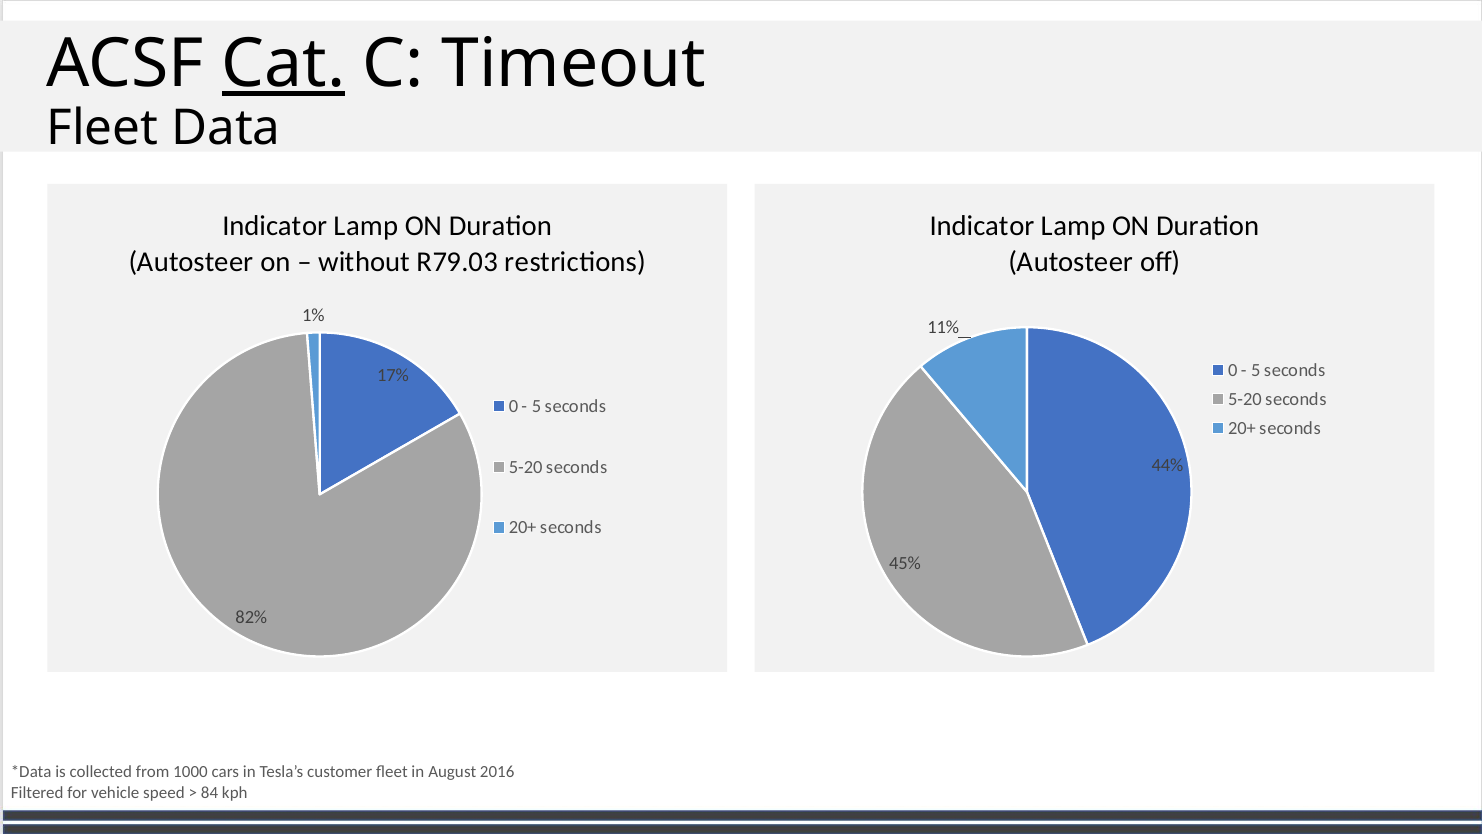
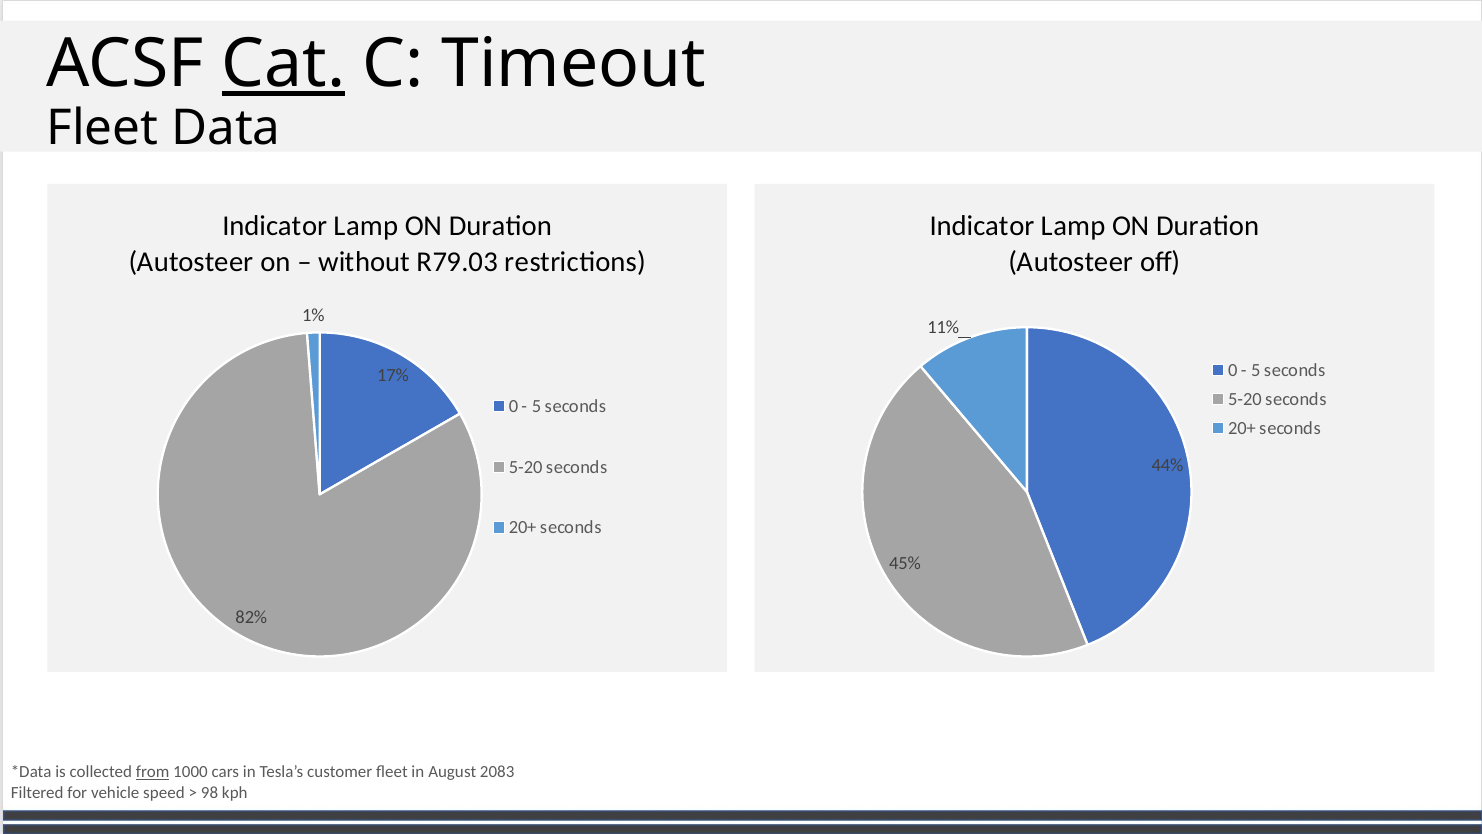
from underline: none -> present (153, 772)
2016: 2016 -> 2083 (497, 772)
84: 84 -> 98 (210, 792)
